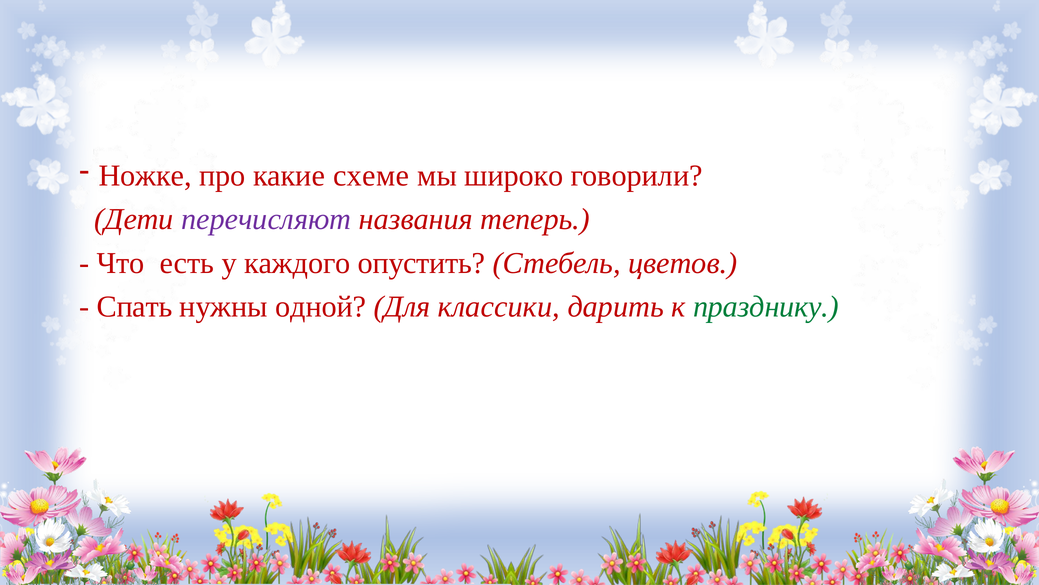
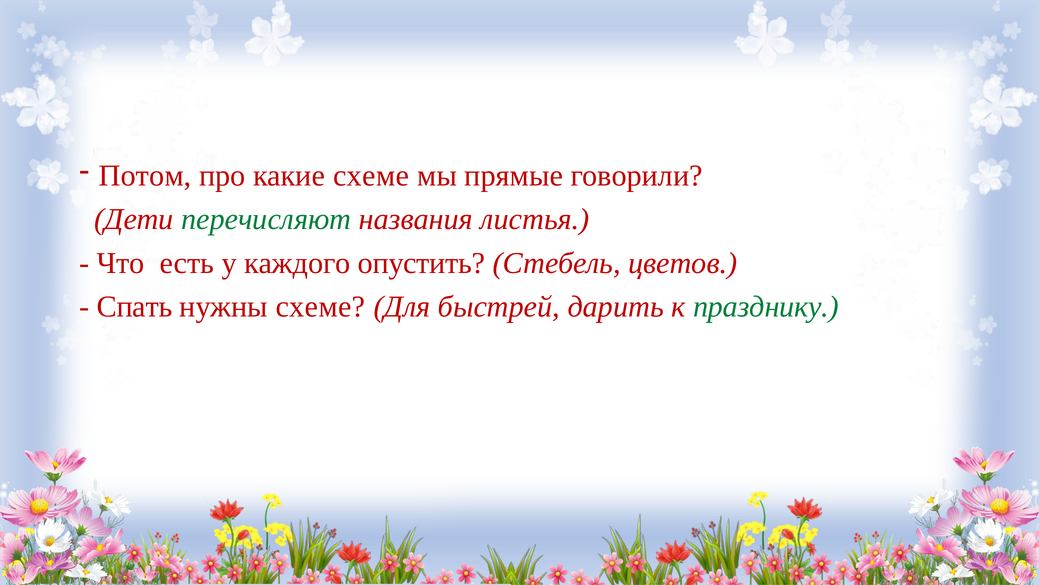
Ножке: Ножке -> Потом (145, 176)
широко: широко -> прямые (514, 176)
перечисляют colour: purple -> green (266, 219)
теперь: теперь -> листья (535, 219)
нужны одной: одной -> схеме (321, 306)
классики: классики -> быстрей (499, 306)
